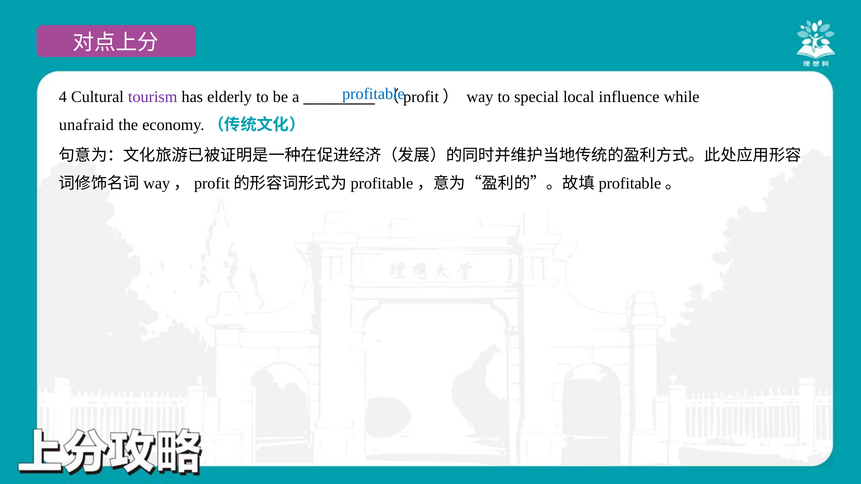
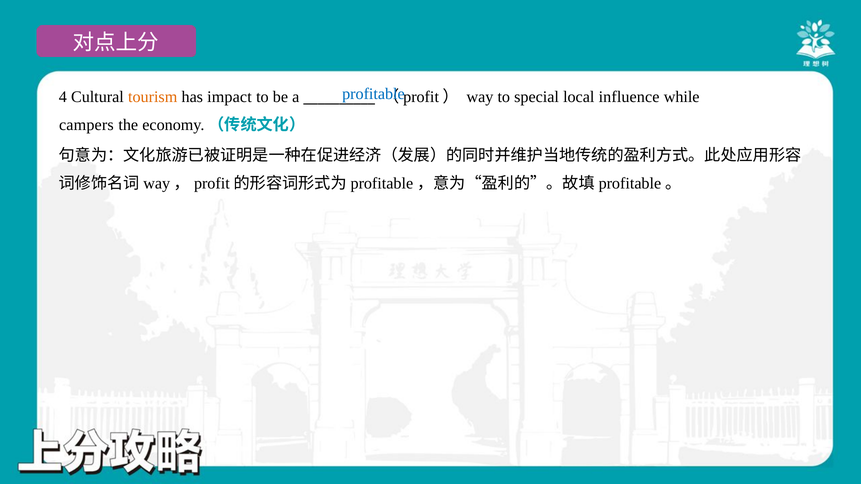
tourism colour: purple -> orange (153, 97)
elderly: elderly -> impact (229, 97)
unafraid: unafraid -> campers (86, 125)
